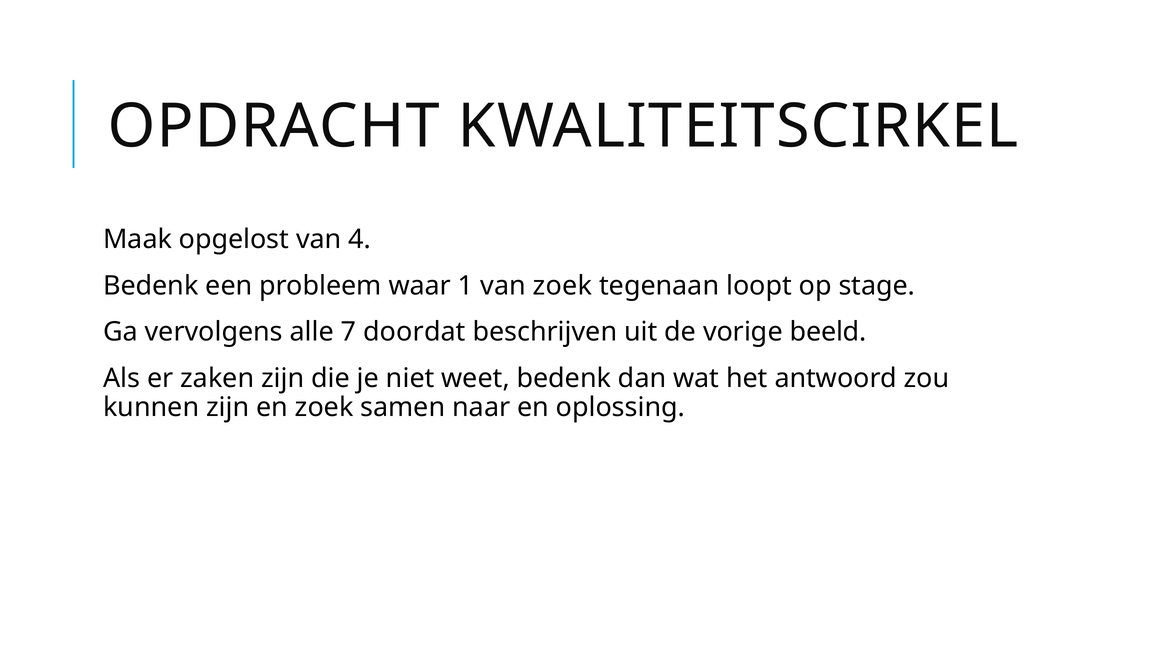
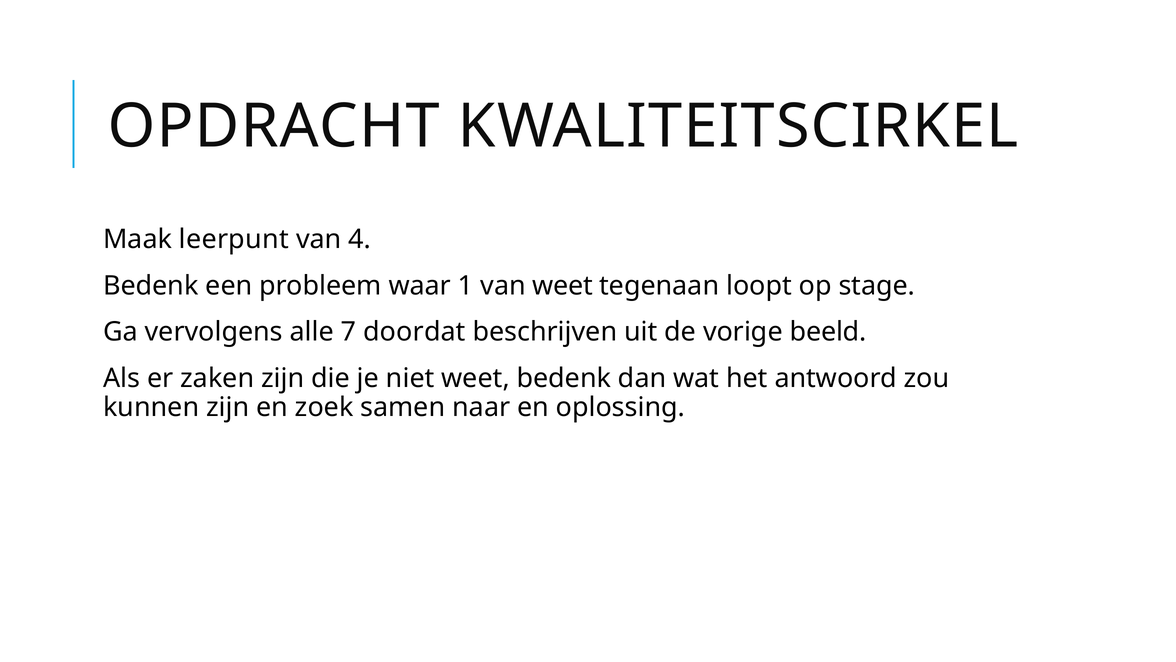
opgelost: opgelost -> leerpunt (234, 239)
van zoek: zoek -> weet (563, 286)
